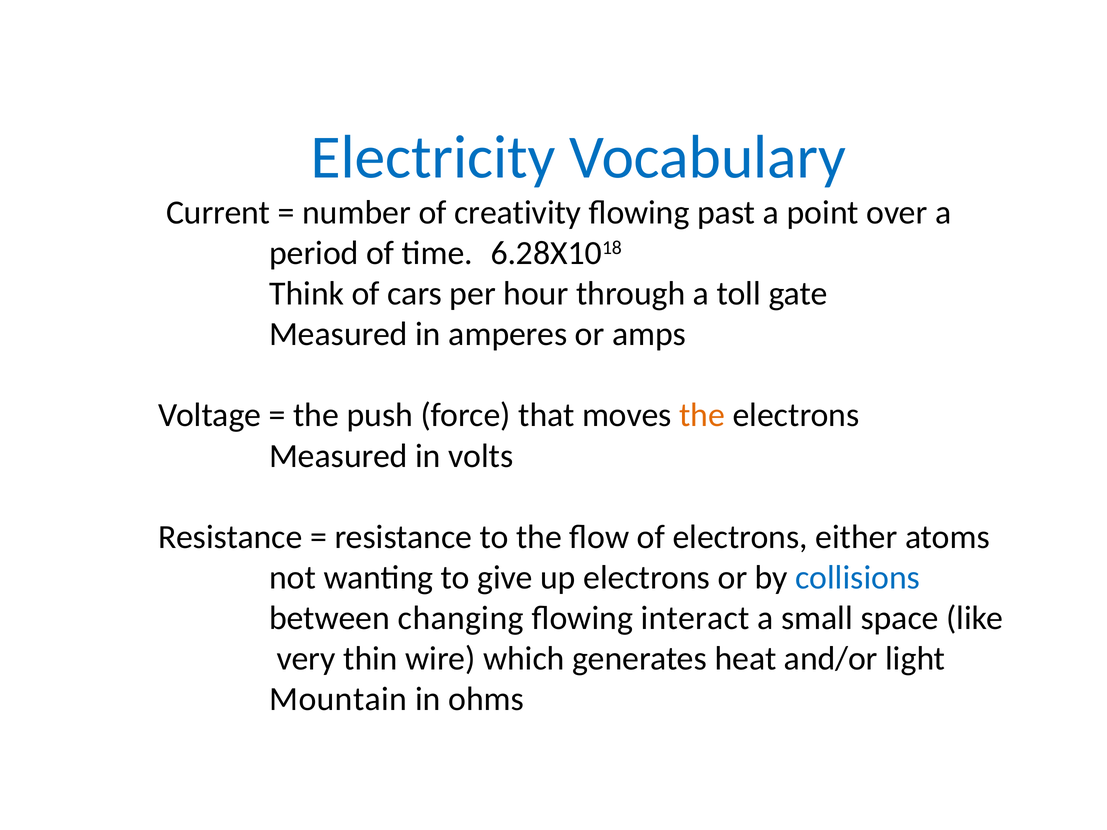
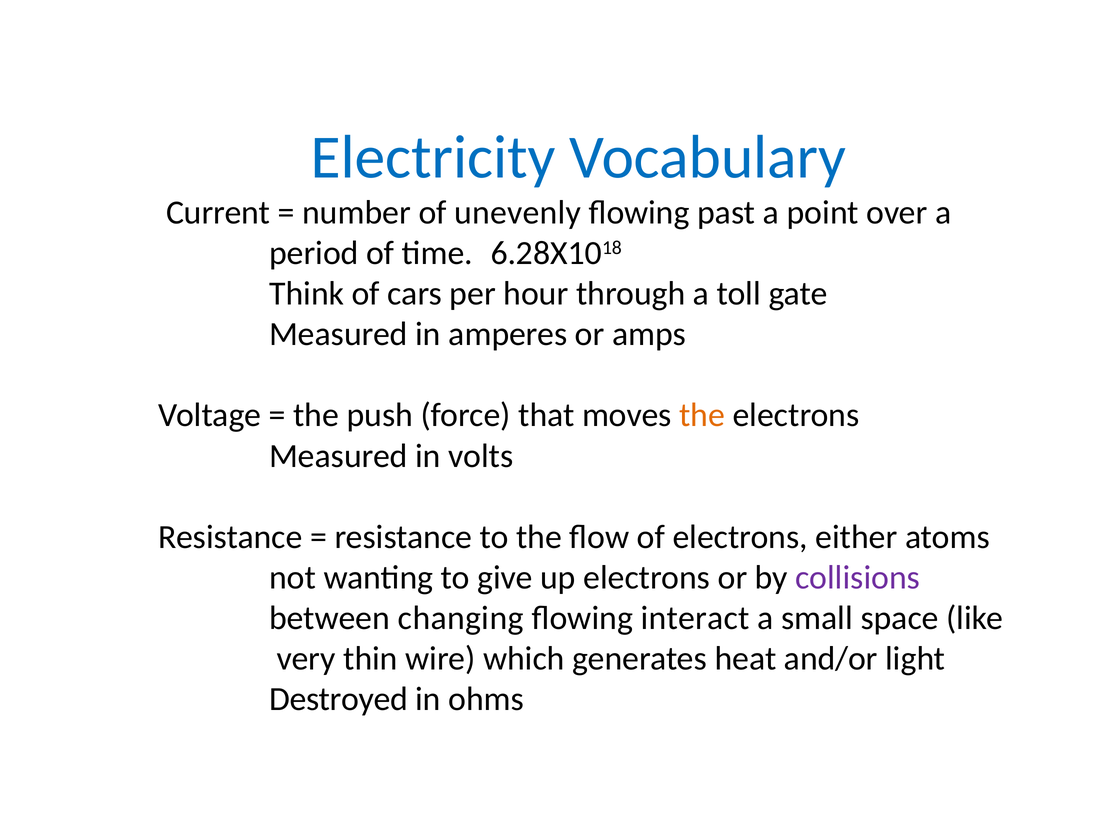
creativity: creativity -> unevenly (518, 213)
collisions colour: blue -> purple (858, 578)
Mountain: Mountain -> Destroyed (339, 699)
